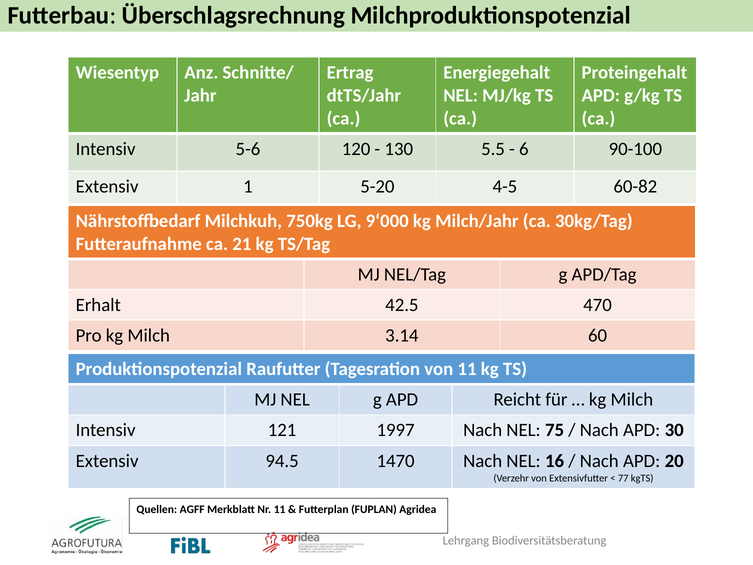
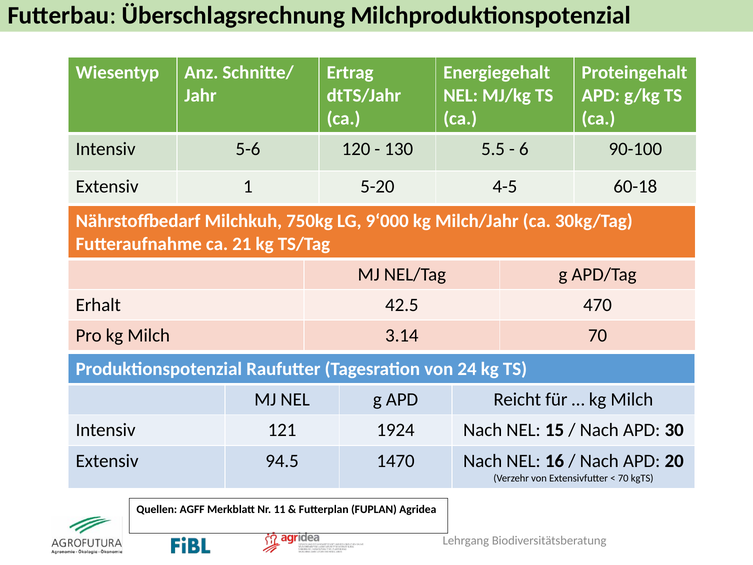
60-82: 60-82 -> 60-18 (635, 186)
3.14 60: 60 -> 70 (598, 335)
von 11: 11 -> 24 (467, 369)
1997: 1997 -> 1924 (396, 430)
75: 75 -> 15 (555, 430)
77: 77 -> 70 (623, 478)
